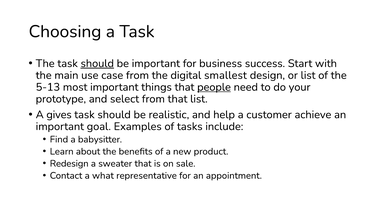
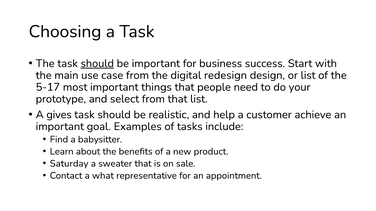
smallest: smallest -> redesign (225, 75)
5-13: 5-13 -> 5-17 (48, 87)
people underline: present -> none (214, 87)
Redesign: Redesign -> Saturday (69, 164)
